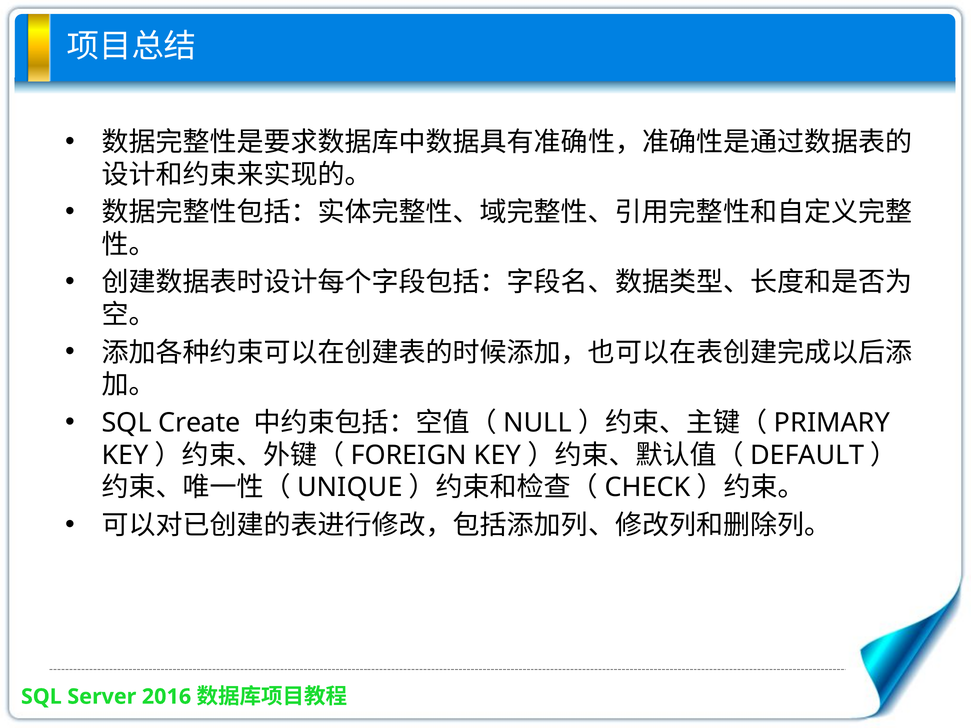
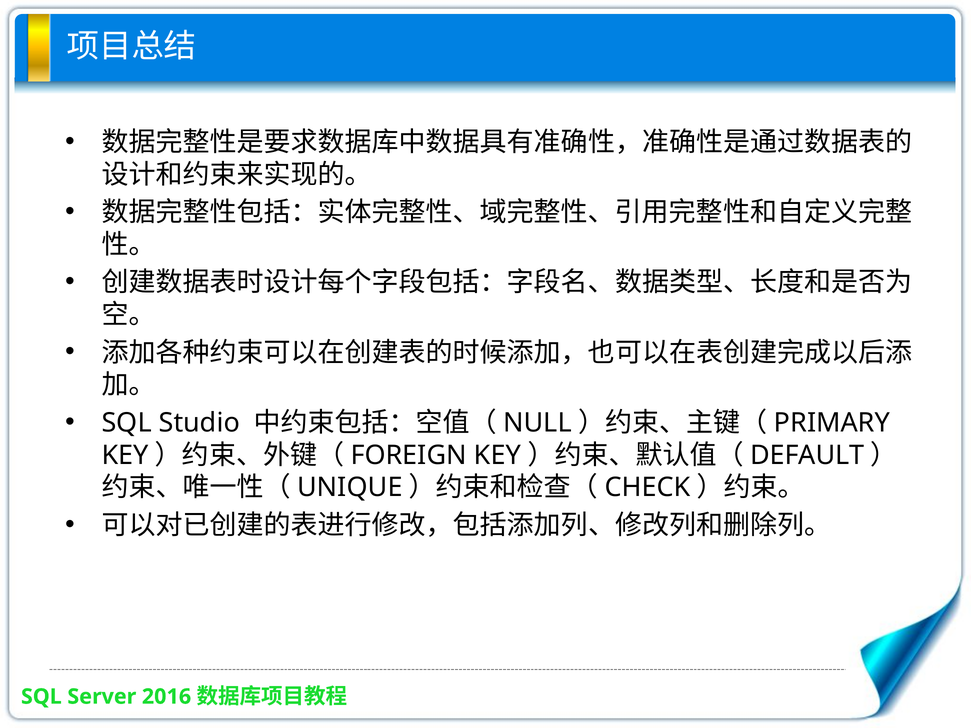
Create: Create -> Studio (199, 423)
